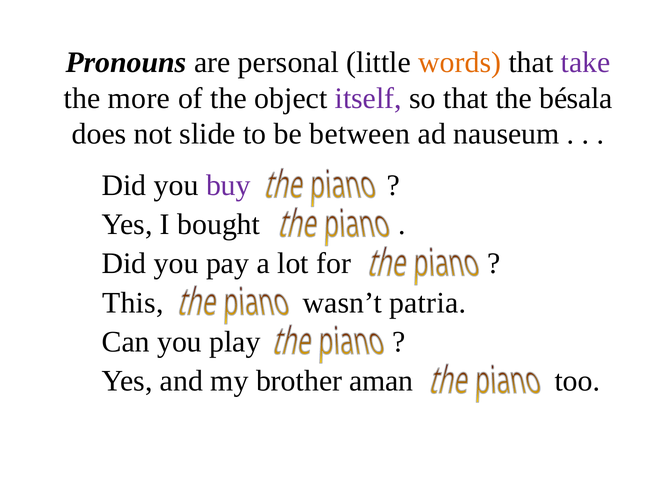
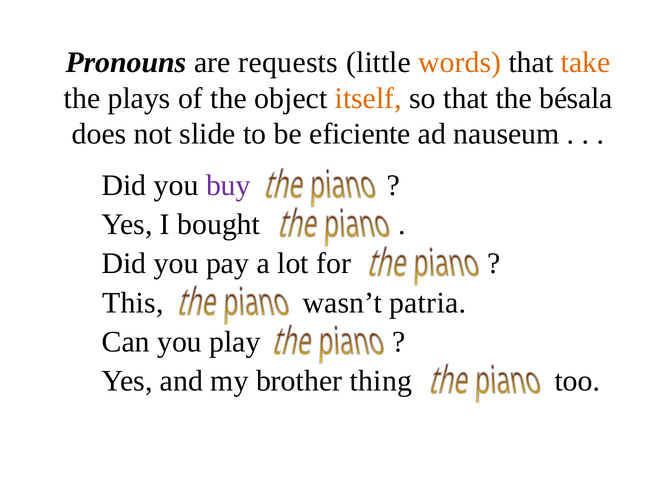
personal: personal -> requests (288, 62)
take colour: purple -> orange (586, 62)
more: more -> plays (139, 98)
itself colour: purple -> orange (368, 98)
between: between -> eficiente (360, 134)
aman: aman -> thing (381, 381)
